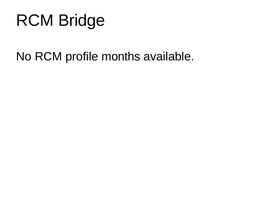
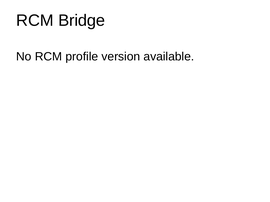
months: months -> version (121, 57)
